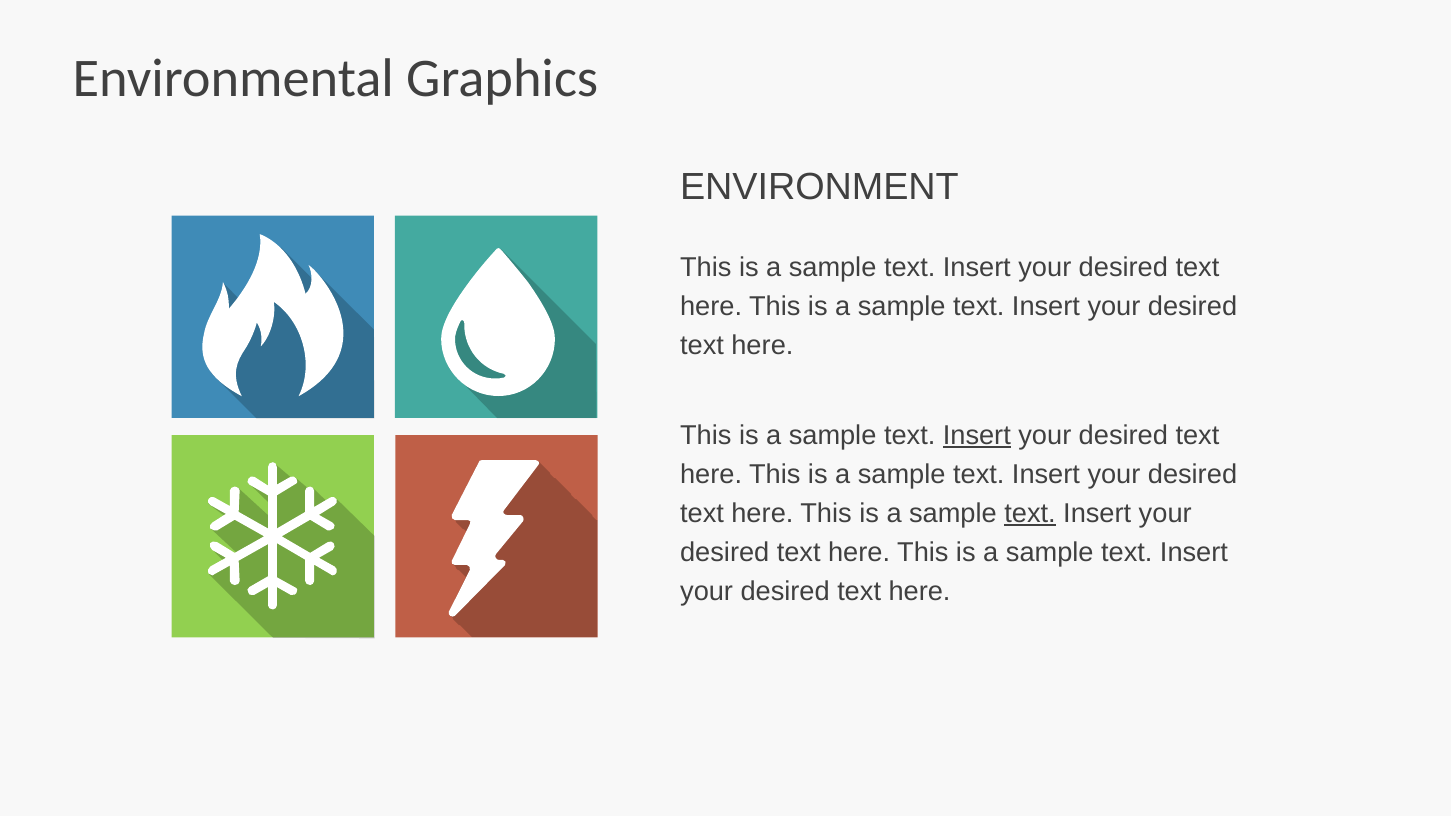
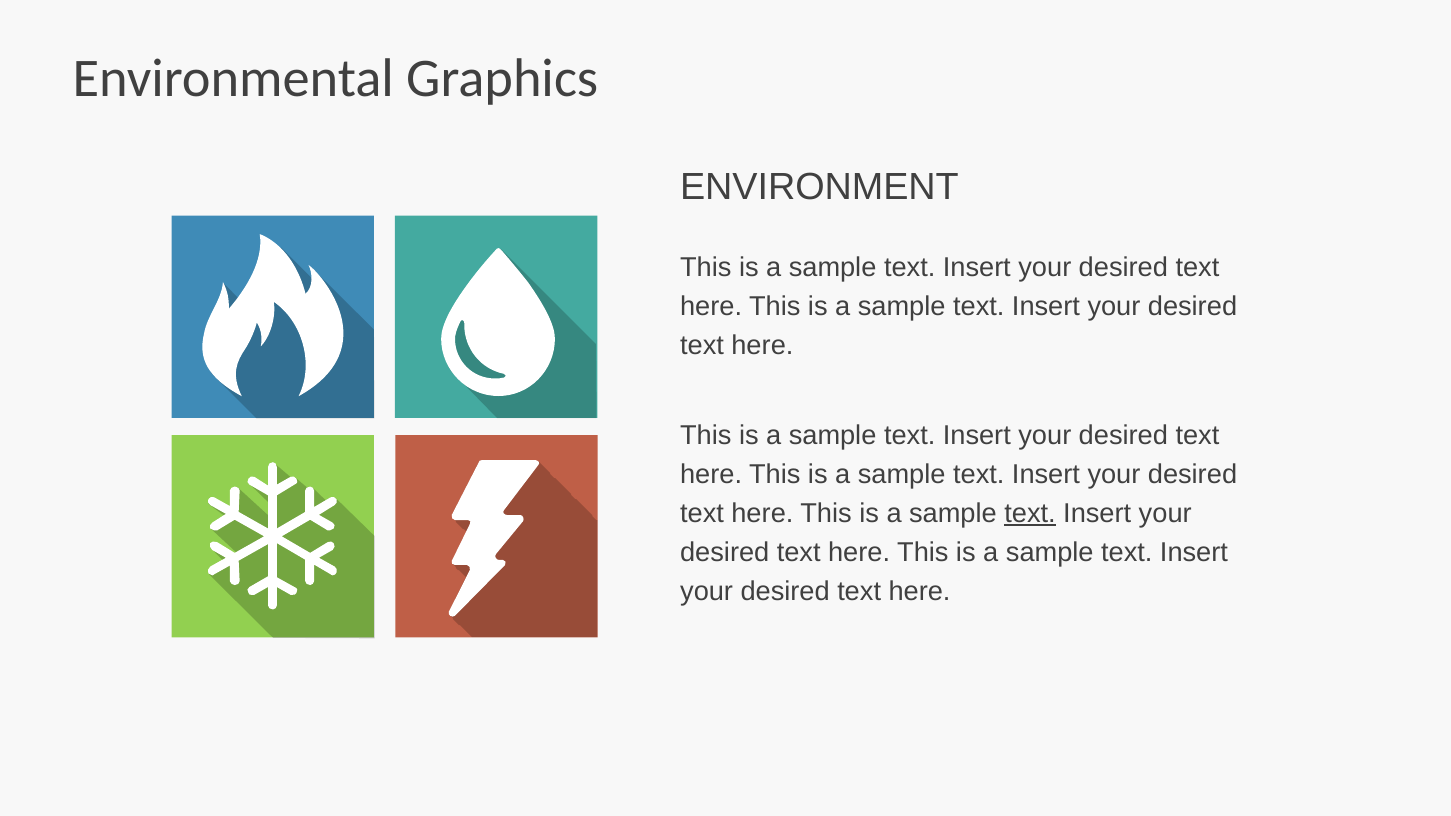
Insert underline: present -> none (977, 435)
